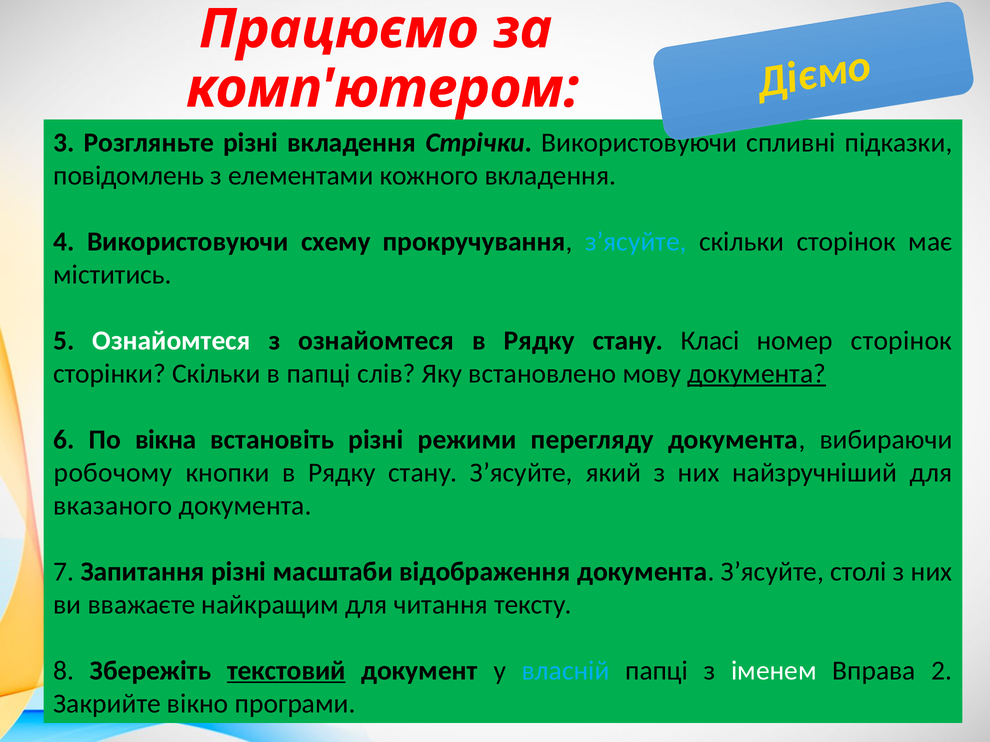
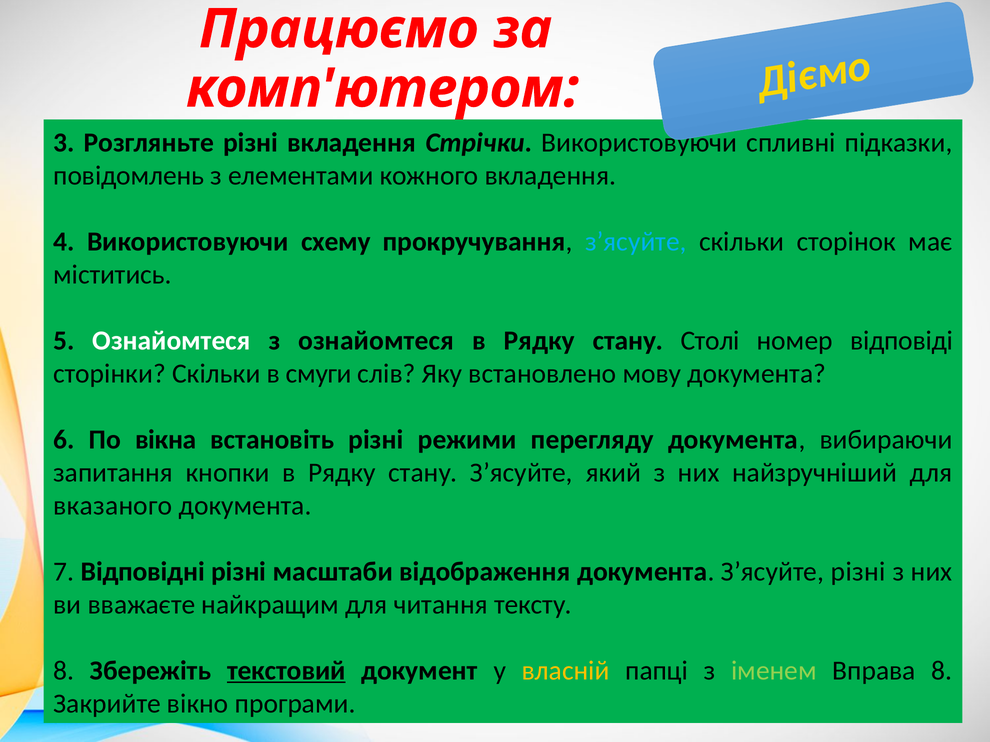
Класі: Класі -> Столі (710, 341)
номер сторінок: сторінок -> відповіді (902, 341)
в папці: папці -> смуги (319, 374)
документа underline: present -> none (757, 374)
робочому: робочому -> запитання (113, 473)
Запитання: Запитання -> Відповідні (143, 572)
З’ясуйте столі: столі -> різні (858, 572)
власній colour: light blue -> yellow (566, 671)
іменем colour: white -> light green (774, 671)
Вправа 2: 2 -> 8 (942, 671)
